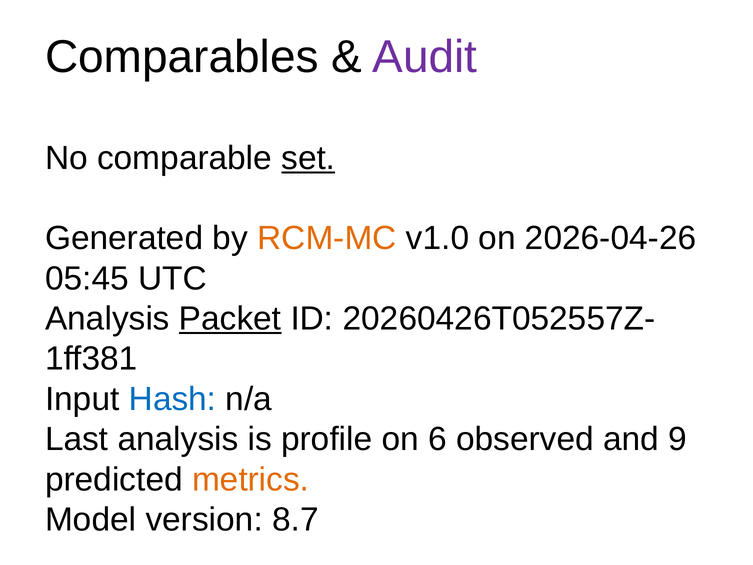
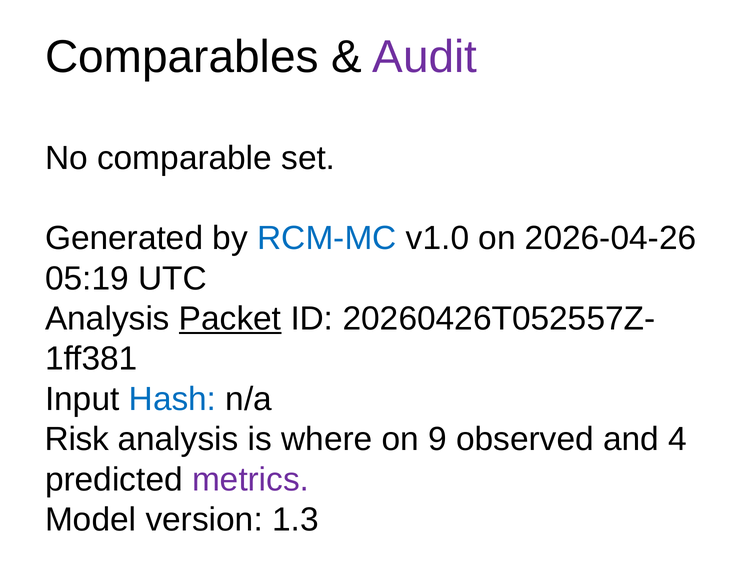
set underline: present -> none (308, 158)
RCM-MC colour: orange -> blue (327, 238)
05:45: 05:45 -> 05:19 (87, 278)
Last: Last -> Risk (77, 439)
profile: profile -> where (327, 439)
6: 6 -> 9 (438, 439)
9: 9 -> 4 (678, 439)
metrics colour: orange -> purple (251, 479)
8.7: 8.7 -> 1.3 (295, 519)
